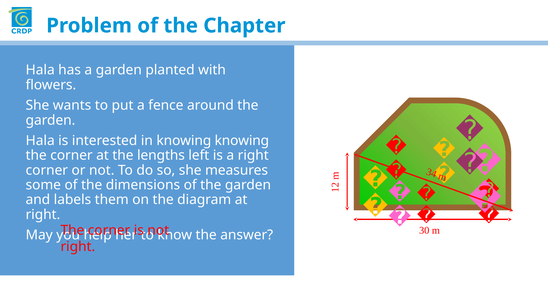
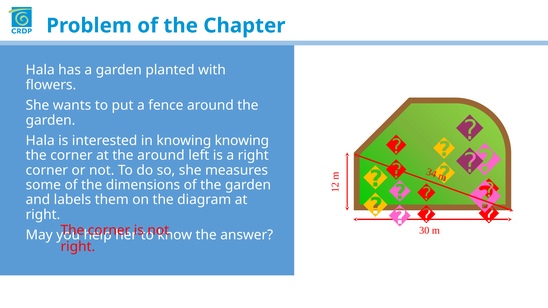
the lengths: lengths -> around (161, 156)
